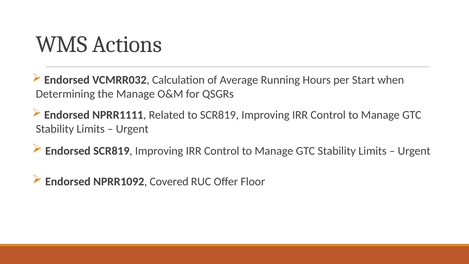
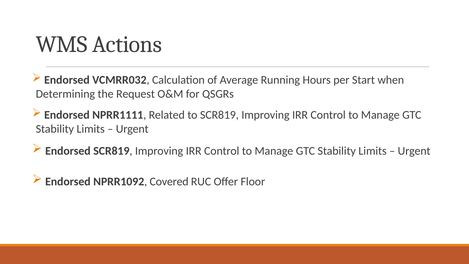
the Manage: Manage -> Request (136, 94)
